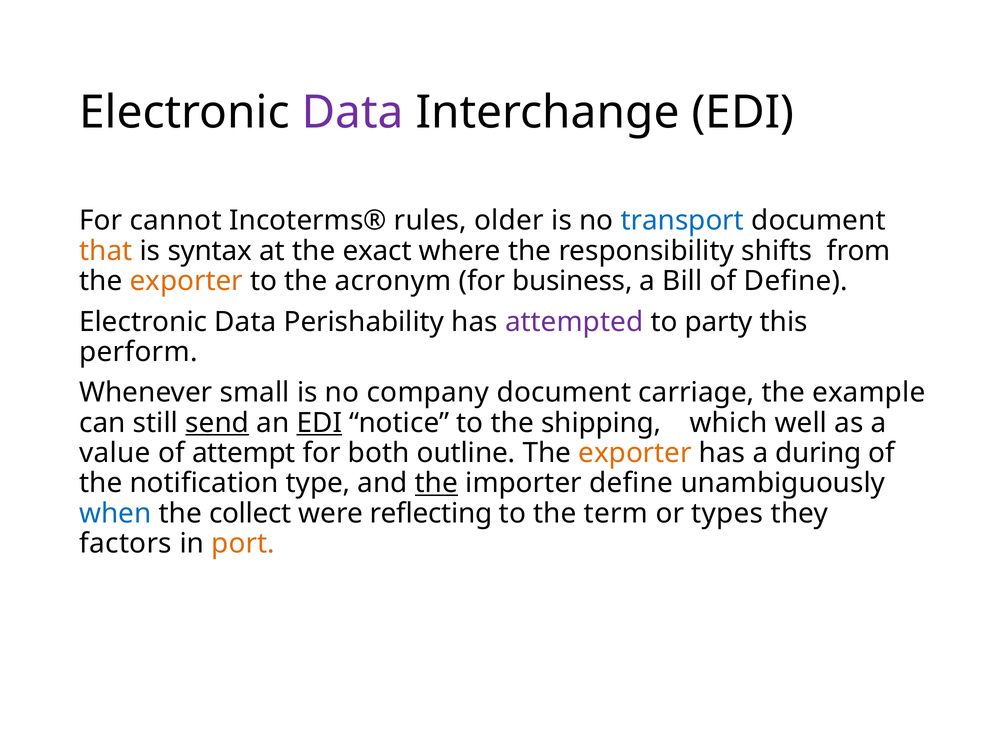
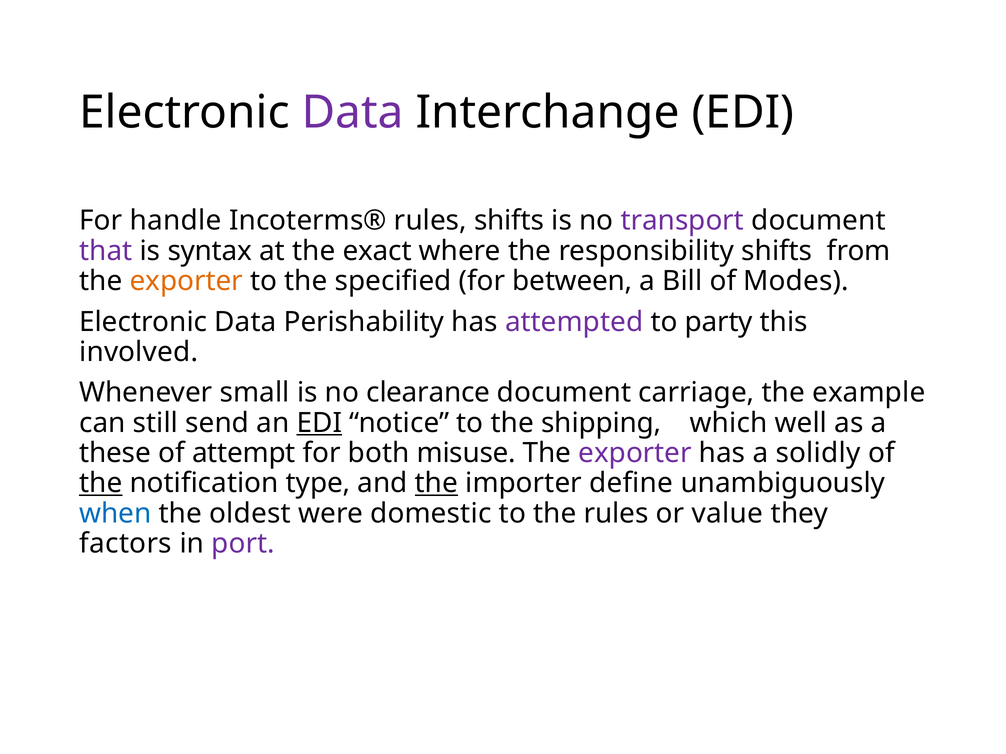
cannot: cannot -> handle (176, 221)
rules older: older -> shifts (509, 221)
transport colour: blue -> purple (682, 221)
that colour: orange -> purple (106, 251)
acronym: acronym -> specified (393, 281)
business: business -> between (572, 281)
of Define: Define -> Modes (796, 281)
perform: perform -> involved (139, 352)
company: company -> clearance (428, 393)
send underline: present -> none (217, 423)
value: value -> these (115, 453)
outline: outline -> misuse (466, 453)
exporter colour: orange -> purple (635, 453)
during: during -> solidly (818, 453)
the underline: none -> present (101, 484)
collect: collect -> oldest (250, 514)
reflecting: reflecting -> domestic (431, 514)
the term: term -> rules (616, 514)
types: types -> value (727, 514)
port colour: orange -> purple (243, 544)
